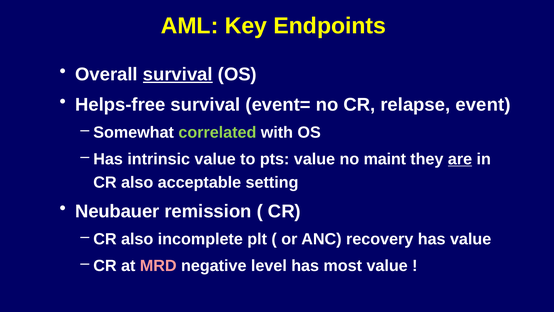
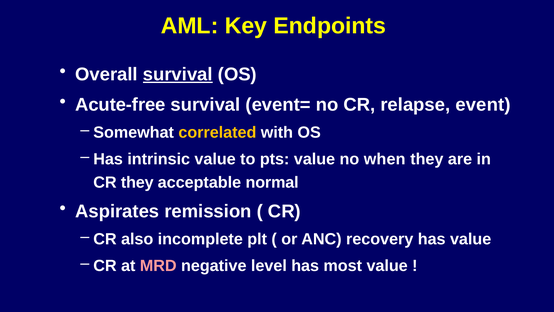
Helps-free: Helps-free -> Acute-free (120, 105)
correlated colour: light green -> yellow (217, 132)
maint: maint -> when (385, 159)
are underline: present -> none (460, 159)
also: also -> they (137, 182)
setting: setting -> normal (272, 182)
Neubauer: Neubauer -> Aspirates (117, 211)
